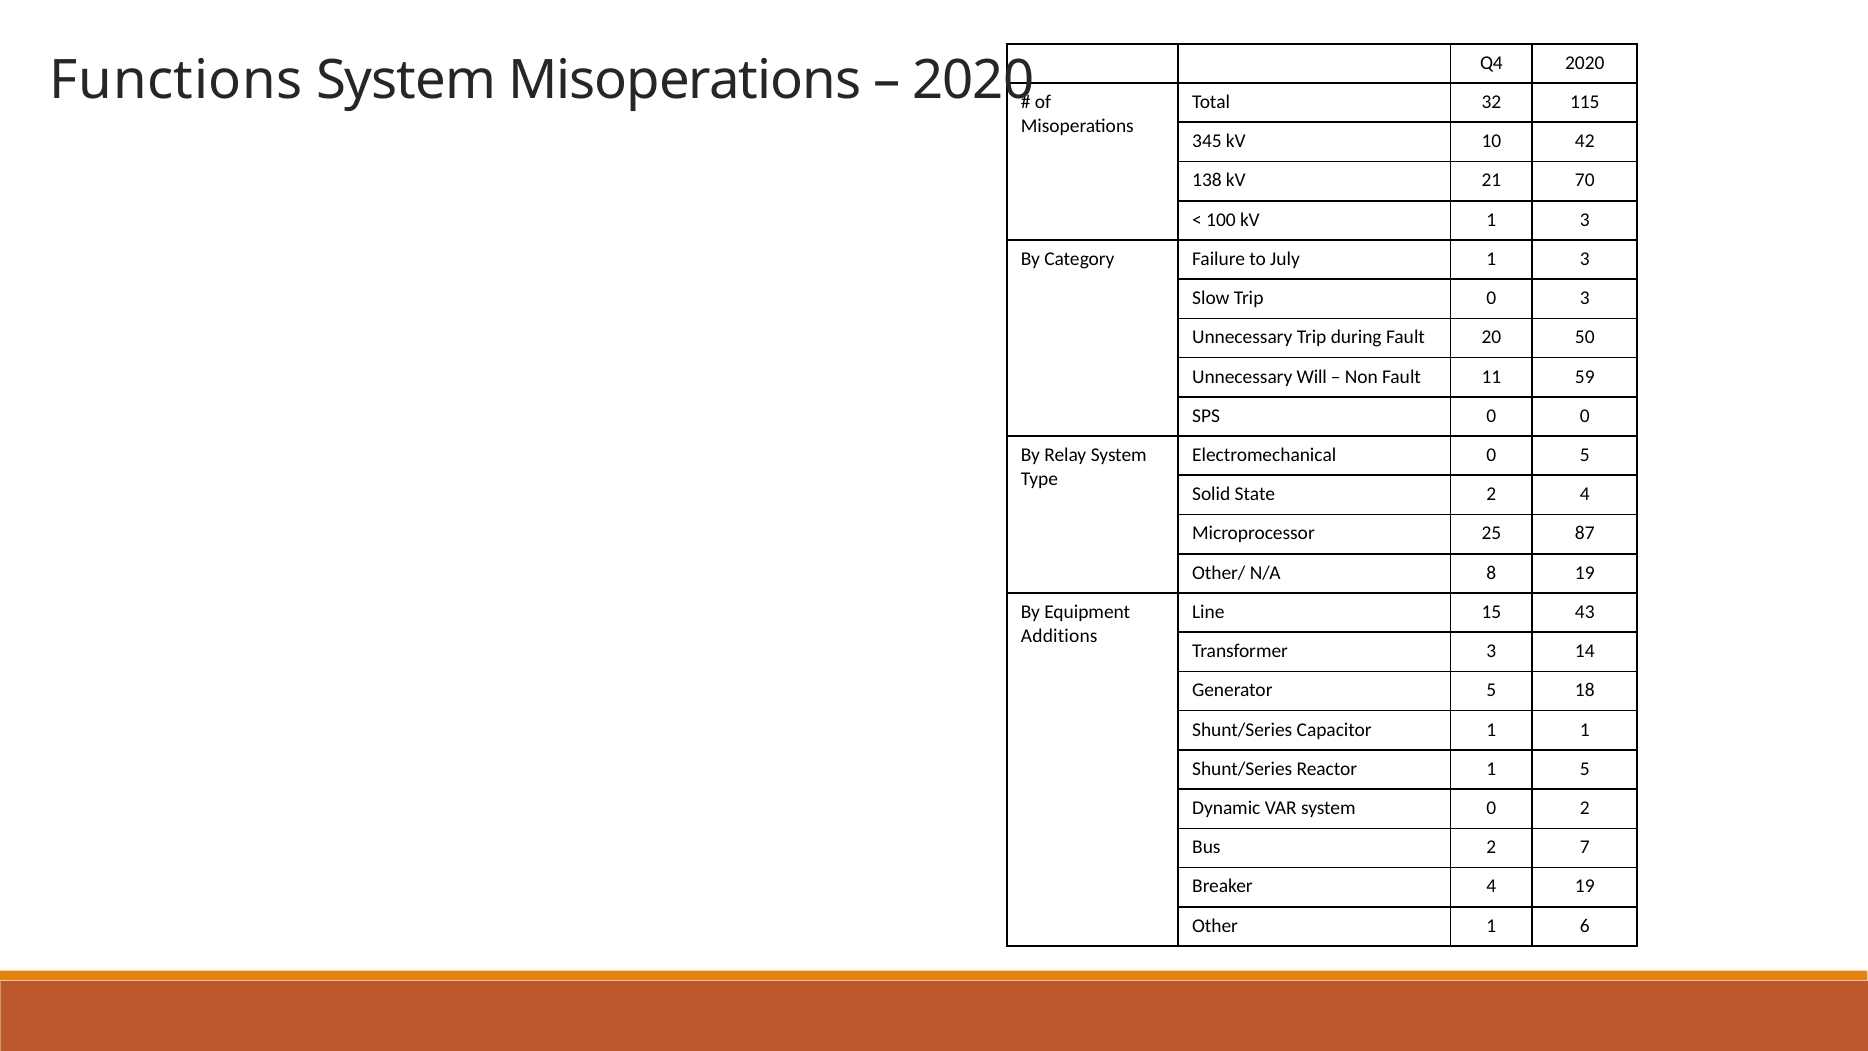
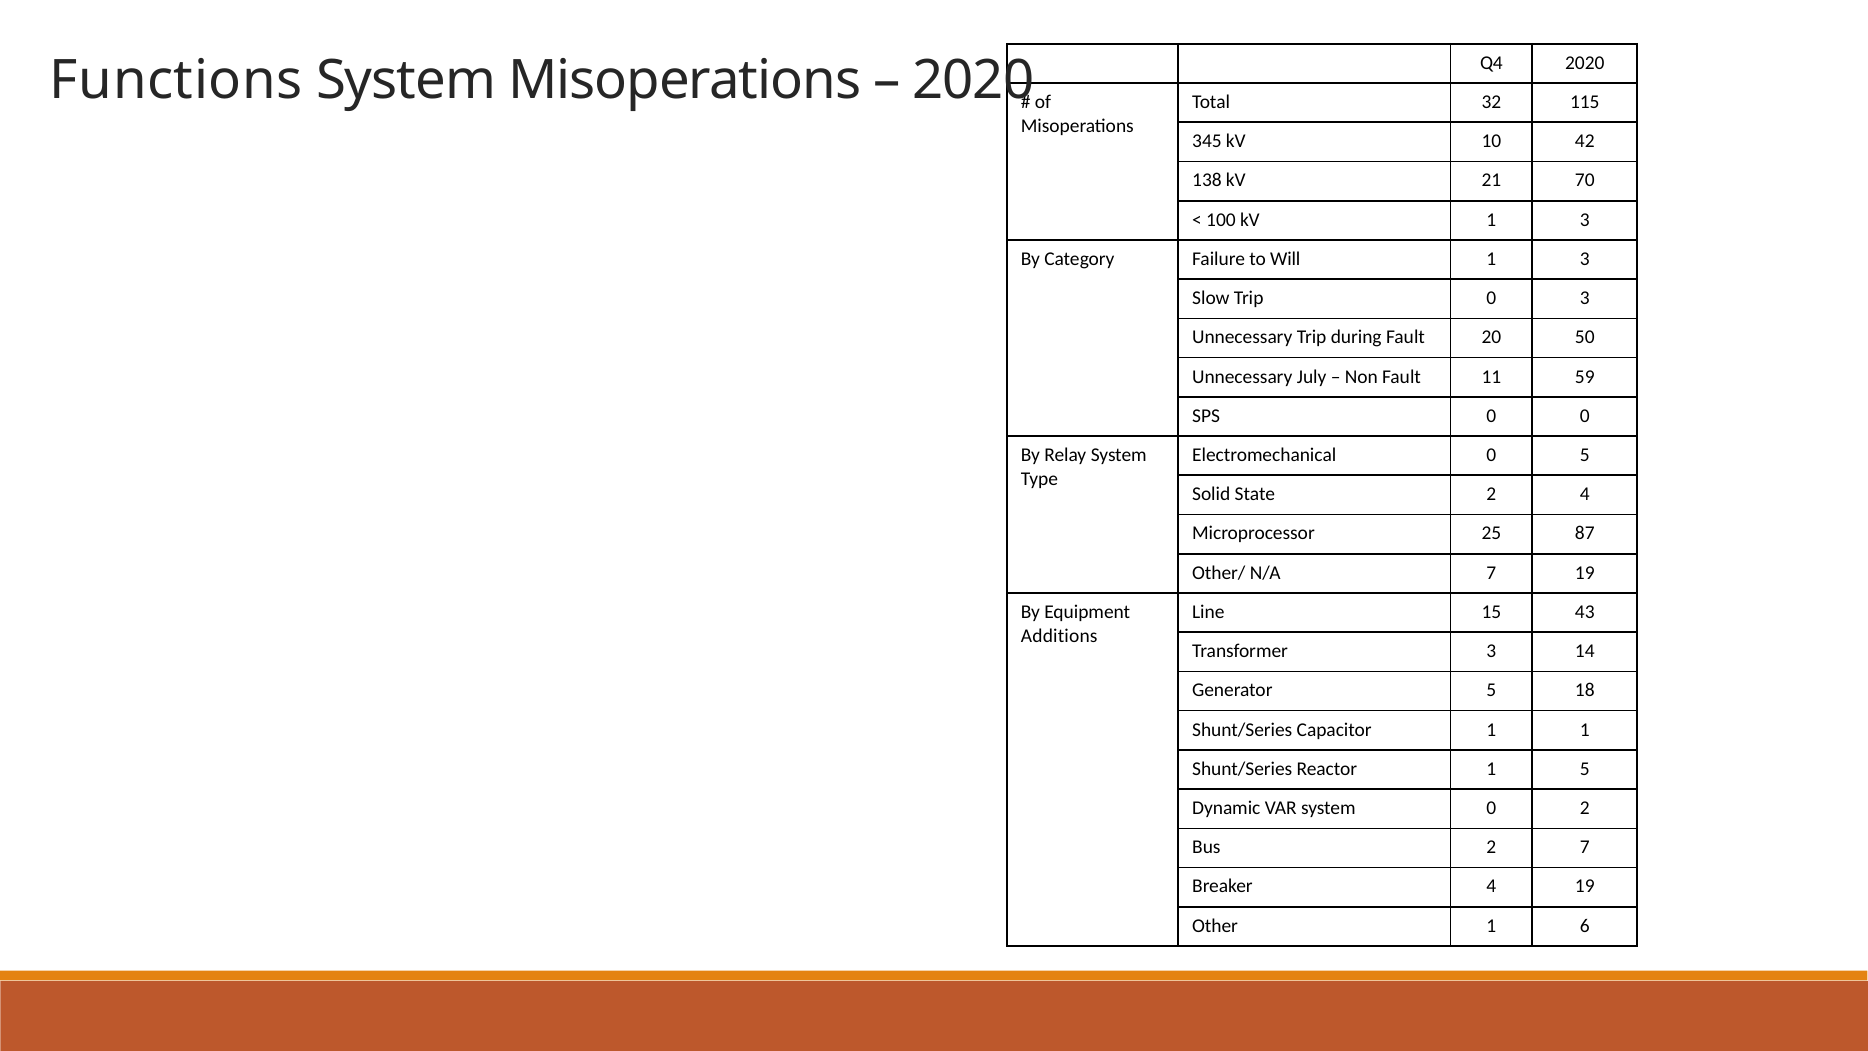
July: July -> Will (1285, 259)
Will: Will -> July (1312, 377)
N/A 8: 8 -> 7 (1491, 573)
